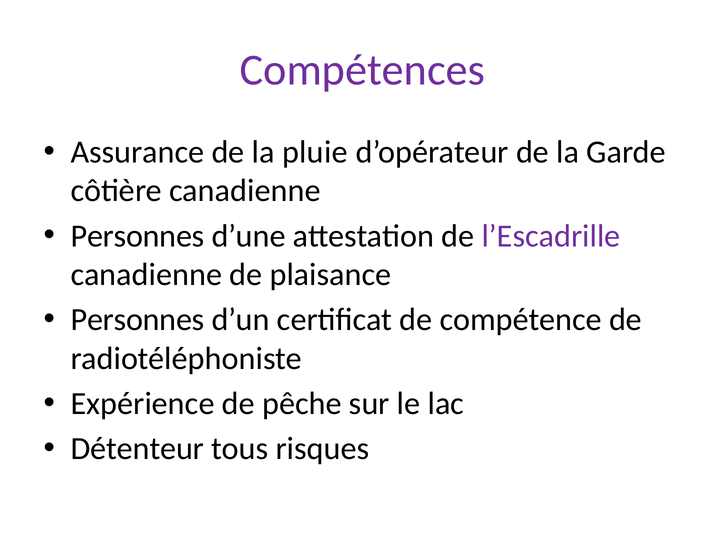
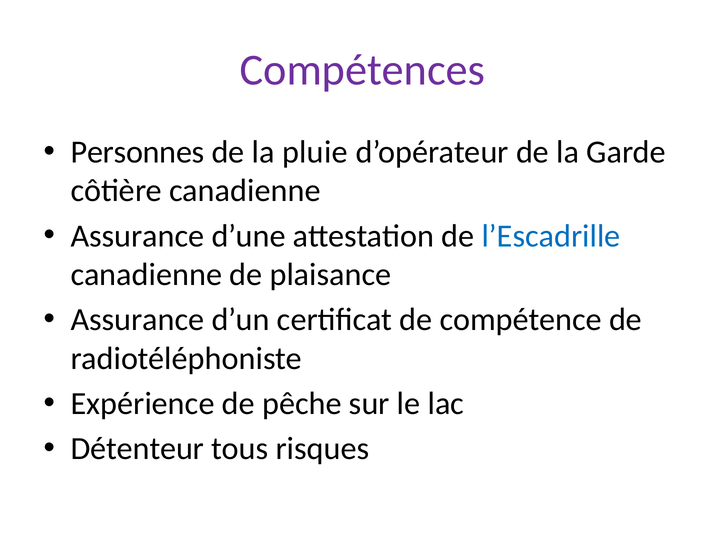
Assurance: Assurance -> Personnes (138, 152)
Personnes: Personnes -> Assurance (137, 236)
l’Escadrille colour: purple -> blue (551, 236)
Personnes: Personnes -> Assurance (137, 320)
